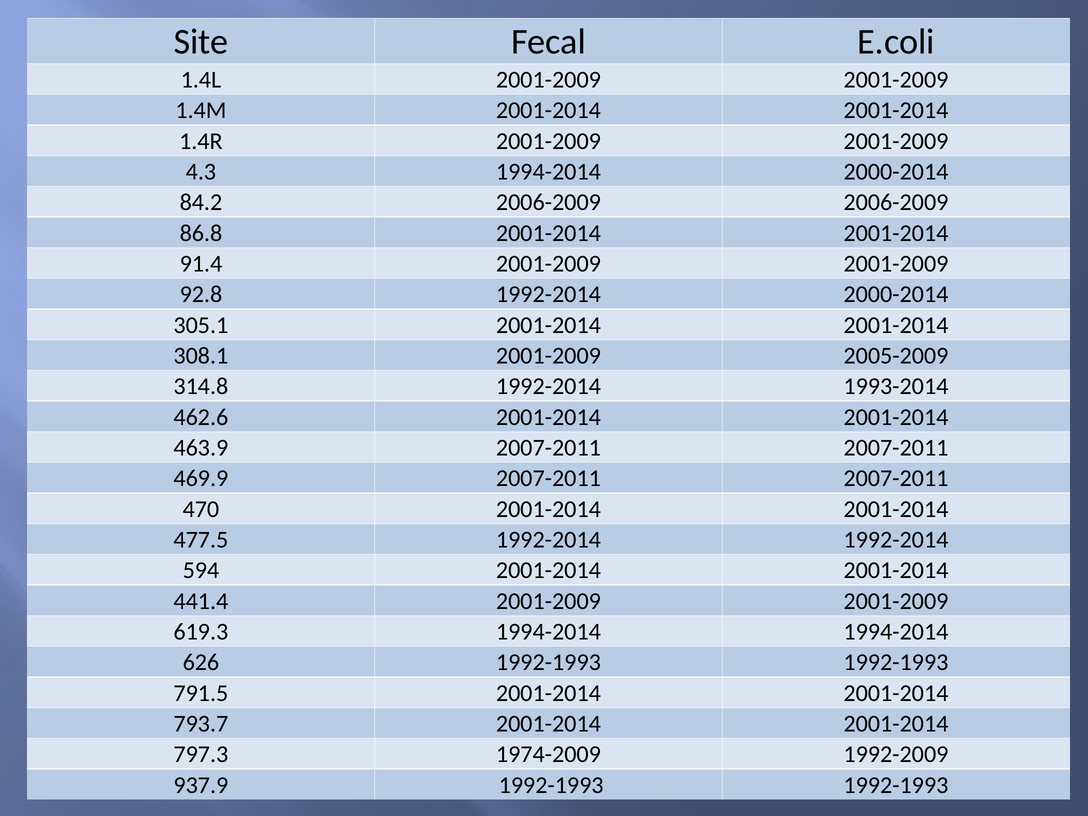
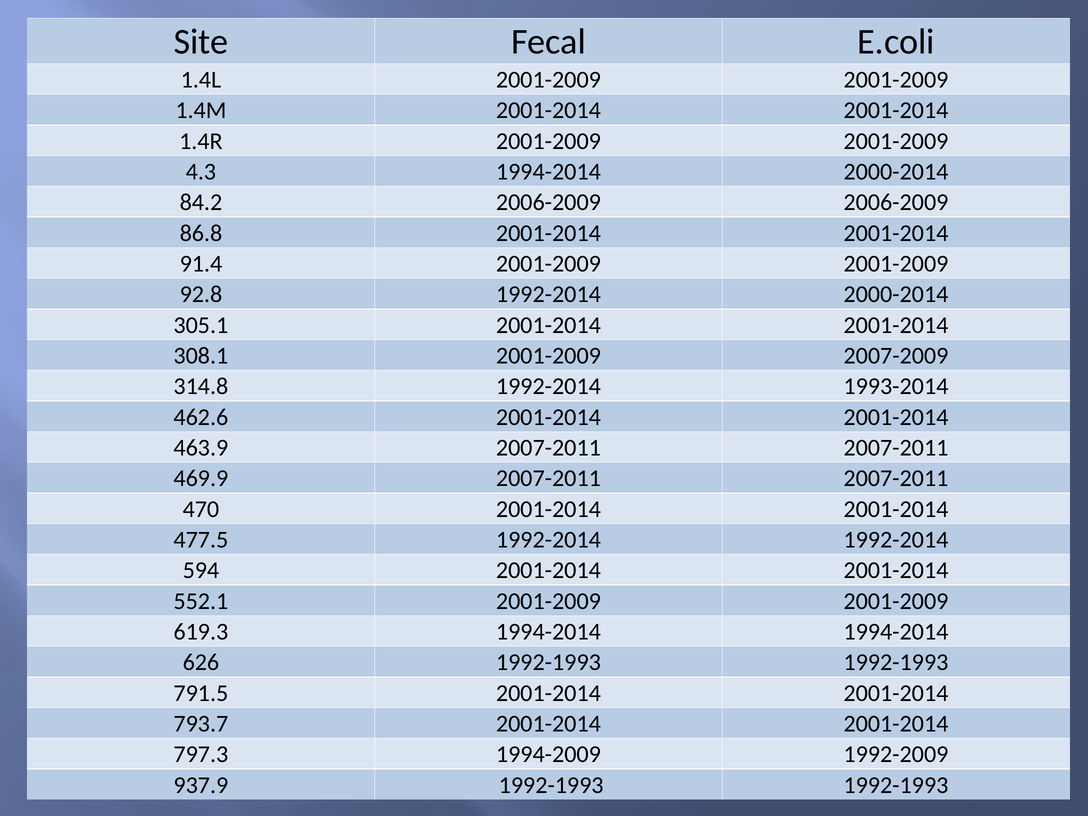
2005-2009: 2005-2009 -> 2007-2009 (896, 356)
441.4: 441.4 -> 552.1 (201, 601)
1974-2009: 1974-2009 -> 1994-2009 (548, 754)
